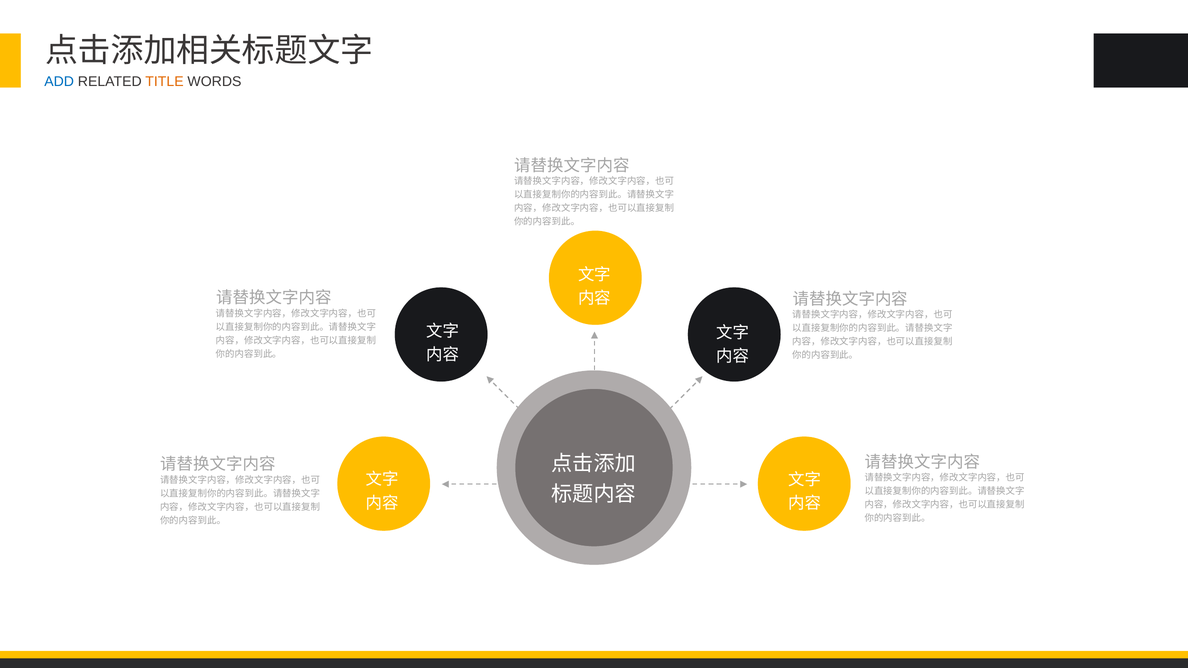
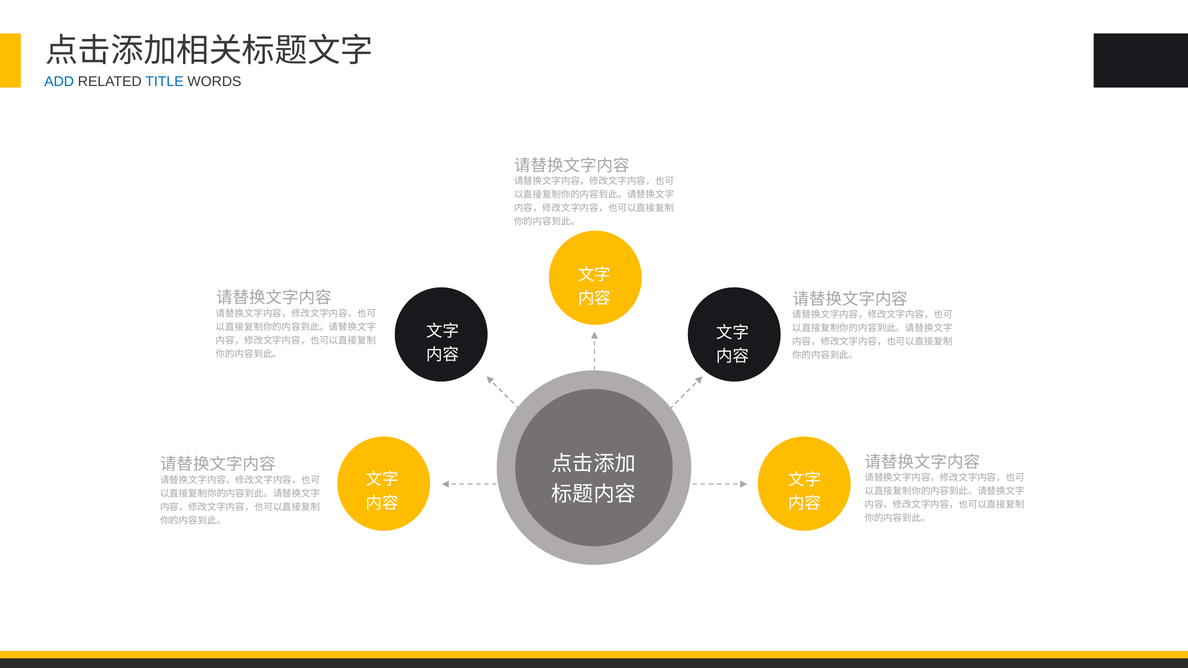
TITLE colour: orange -> blue (164, 81)
